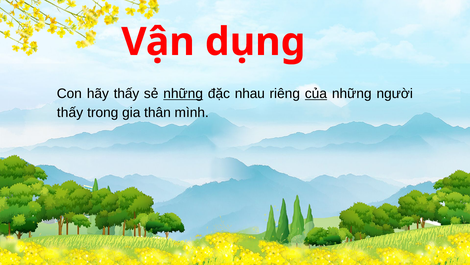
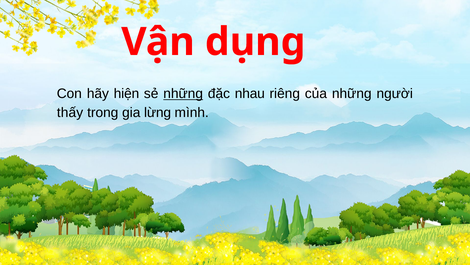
hãy thấy: thấy -> hiện (126, 94)
của underline: present -> none (316, 94)
thân: thân -> lừng (158, 112)
